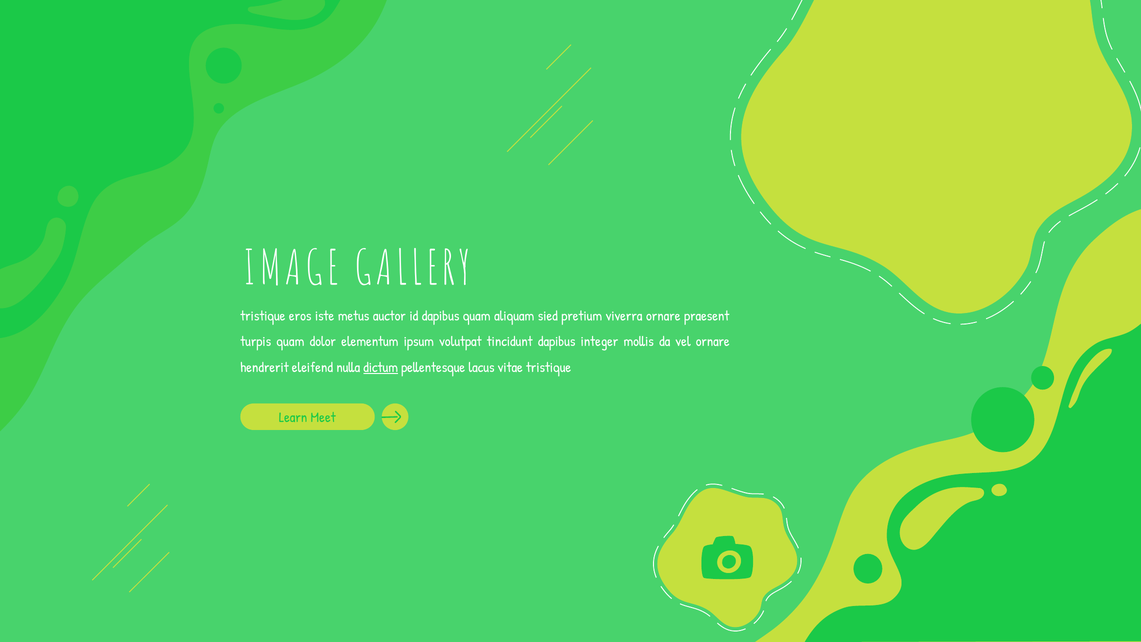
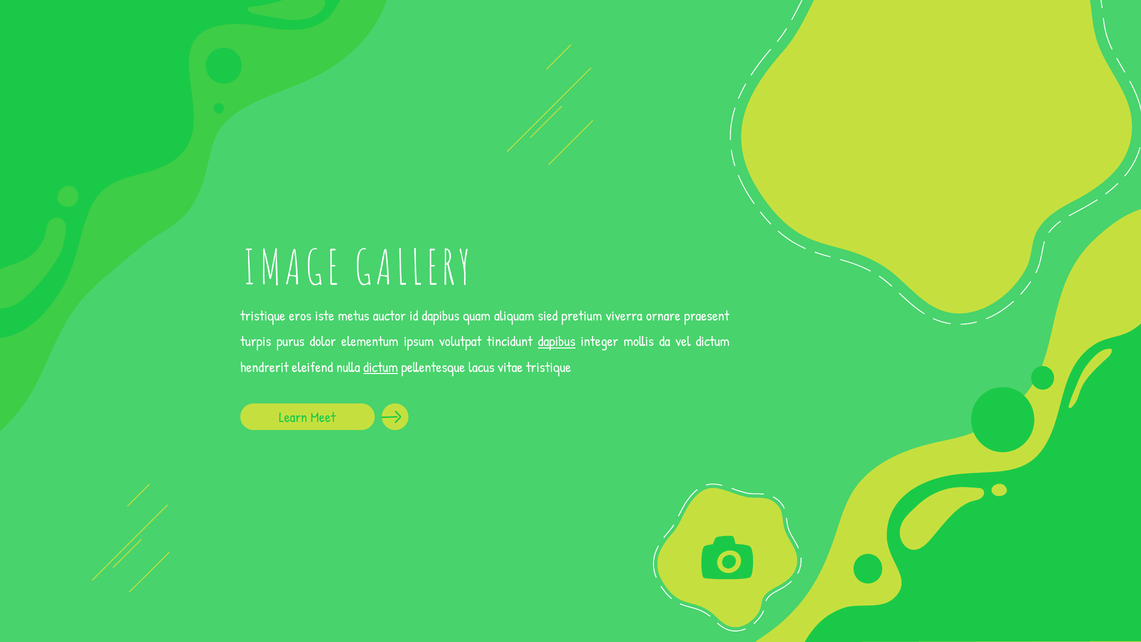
turpis quam: quam -> purus (290, 342)
dapibus underline: none -> present (557, 342)
vel ornare: ornare -> dictum (713, 342)
